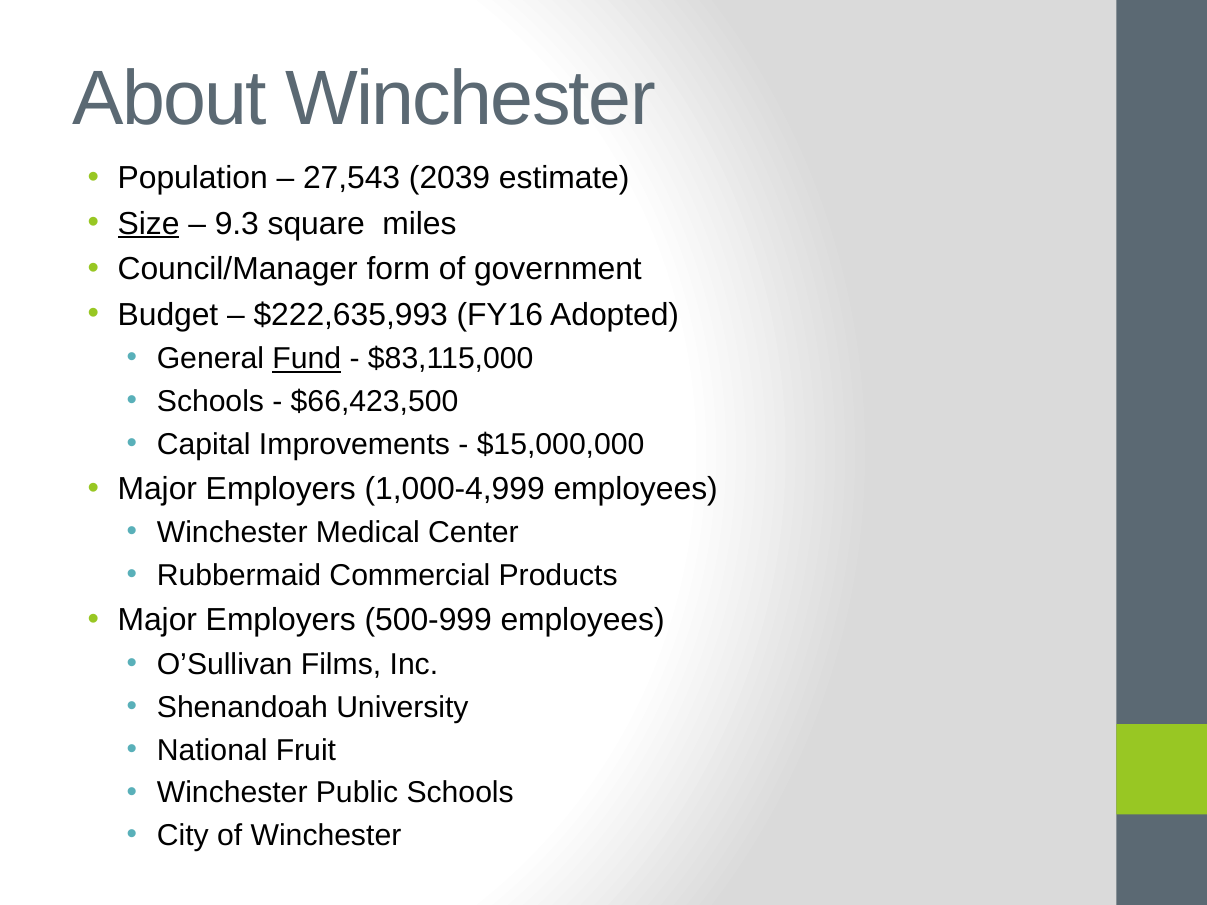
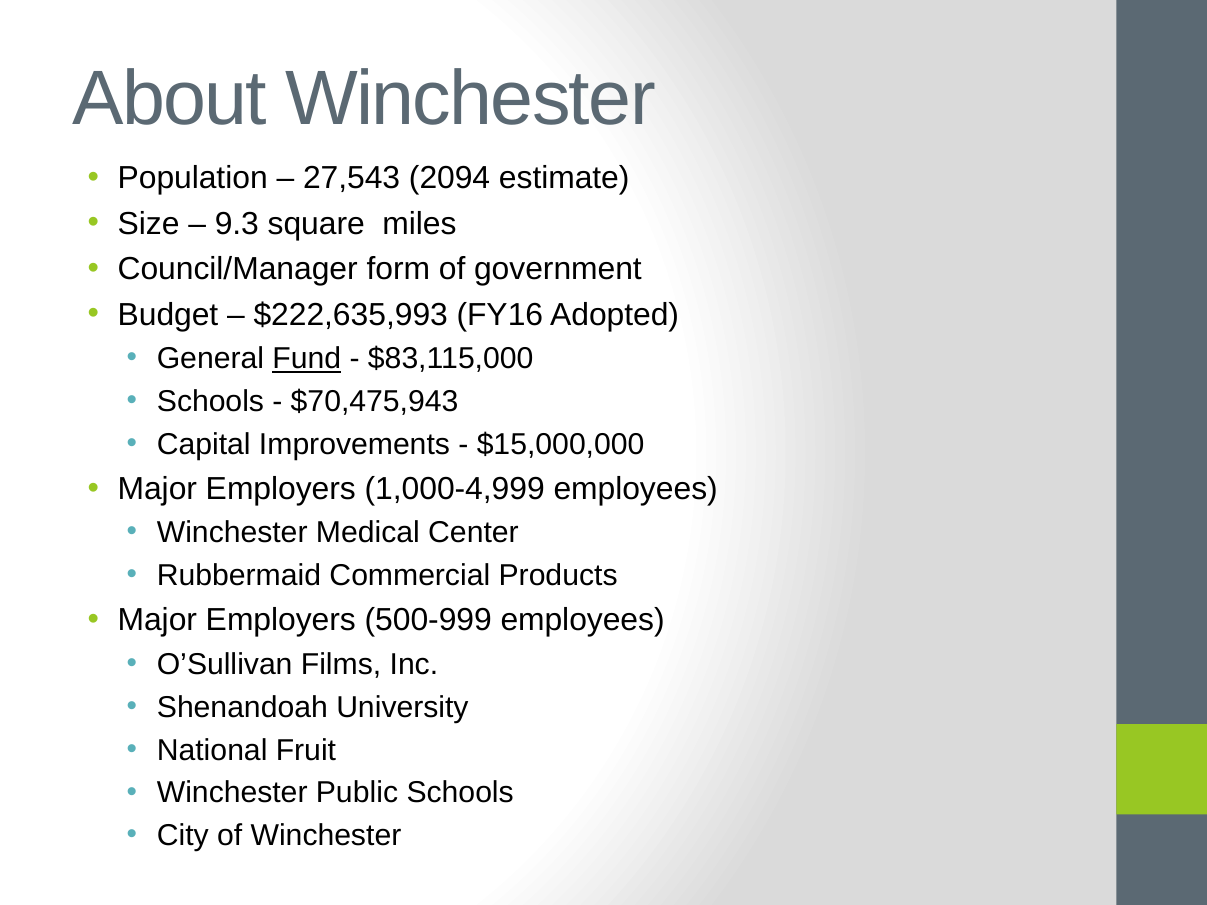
2039: 2039 -> 2094 (450, 178)
Size underline: present -> none (149, 224)
$66,423,500: $66,423,500 -> $70,475,943 (375, 402)
